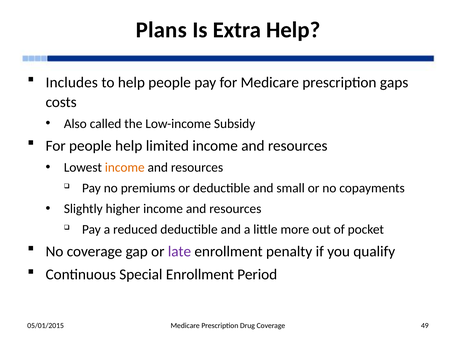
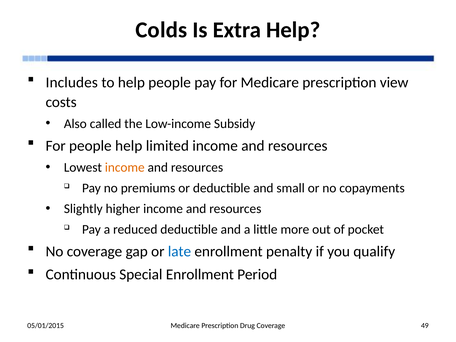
Plans: Plans -> Colds (161, 30)
gaps: gaps -> view (394, 82)
late colour: purple -> blue (179, 251)
